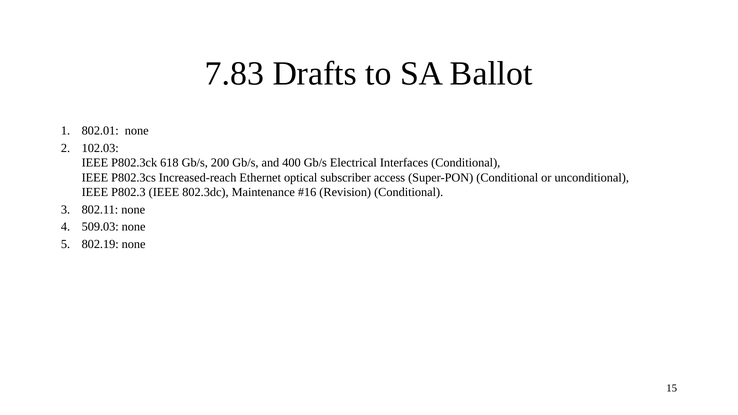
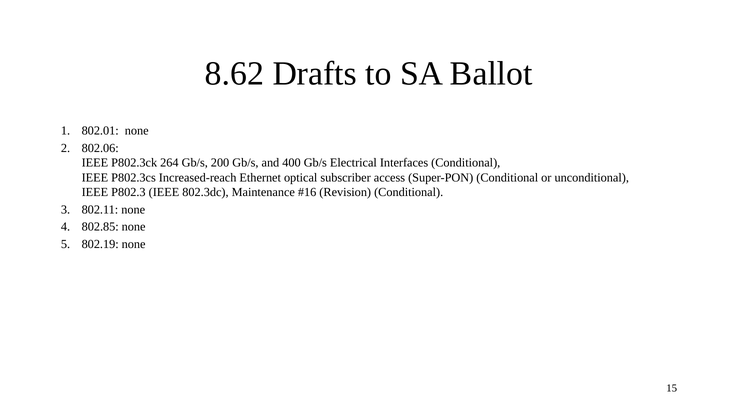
7.83: 7.83 -> 8.62 (234, 74)
102.03: 102.03 -> 802.06 (100, 148)
618: 618 -> 264 (169, 163)
509.03: 509.03 -> 802.85 (100, 227)
